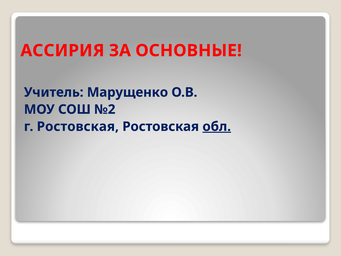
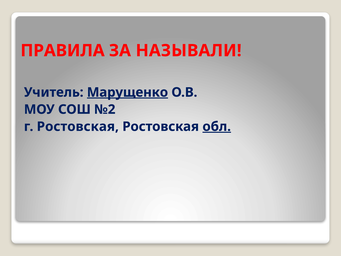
АССИРИЯ: АССИРИЯ -> ПРАВИЛА (63, 51)
ОСНОВНЫЕ: ОСНОВНЫЕ -> НАЗЫВАЛИ (189, 51)
Марущенко underline: none -> present (127, 92)
